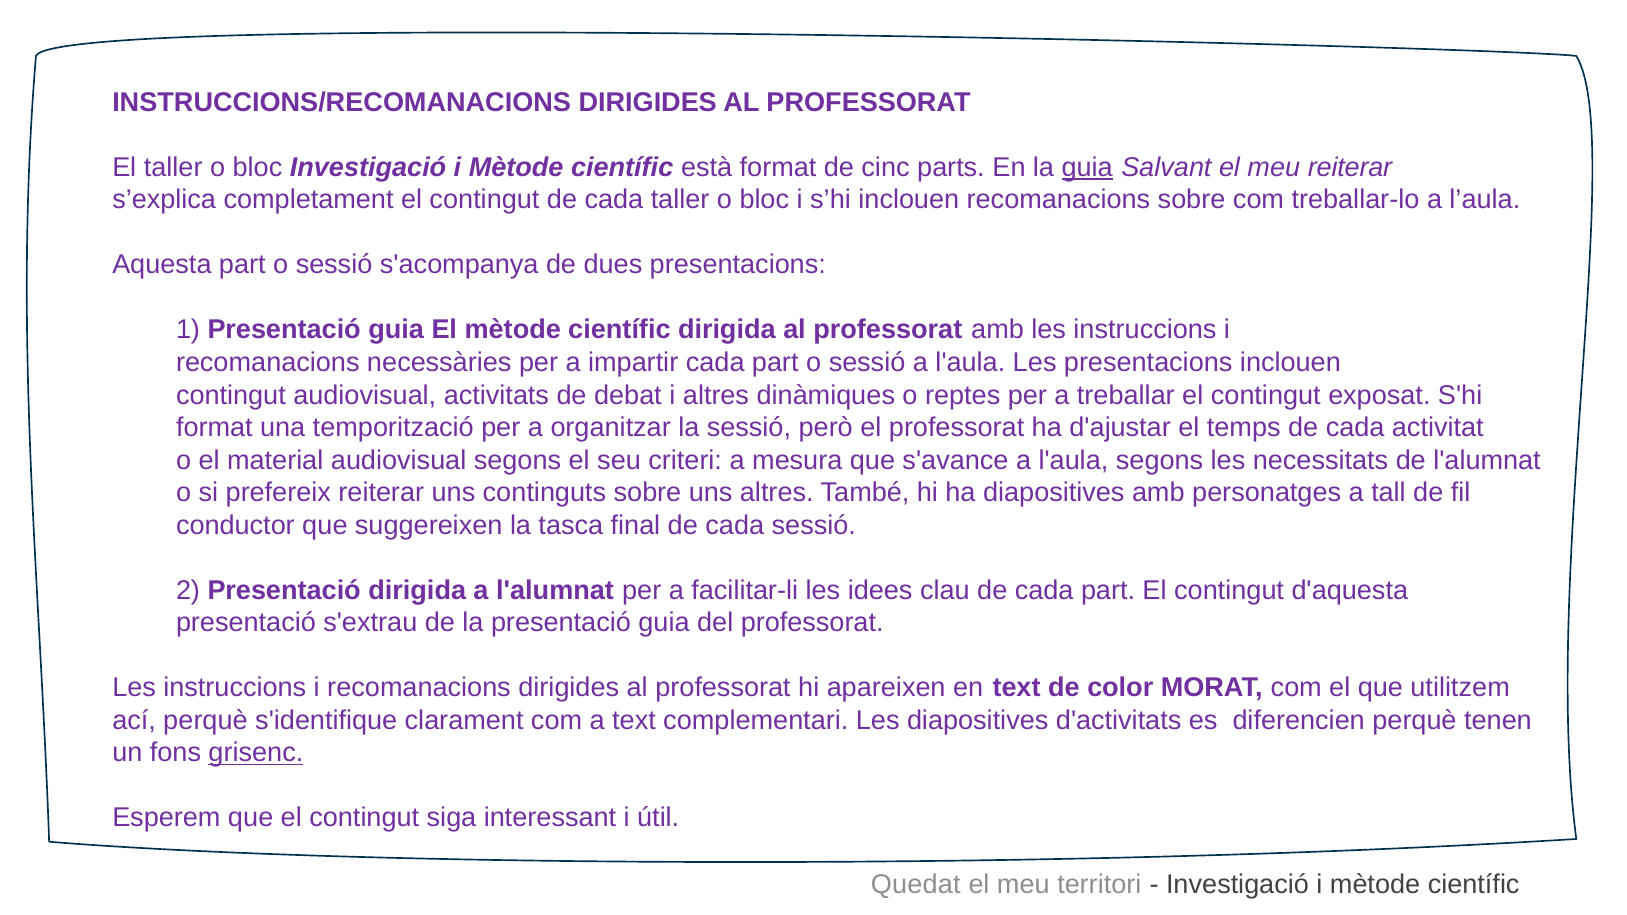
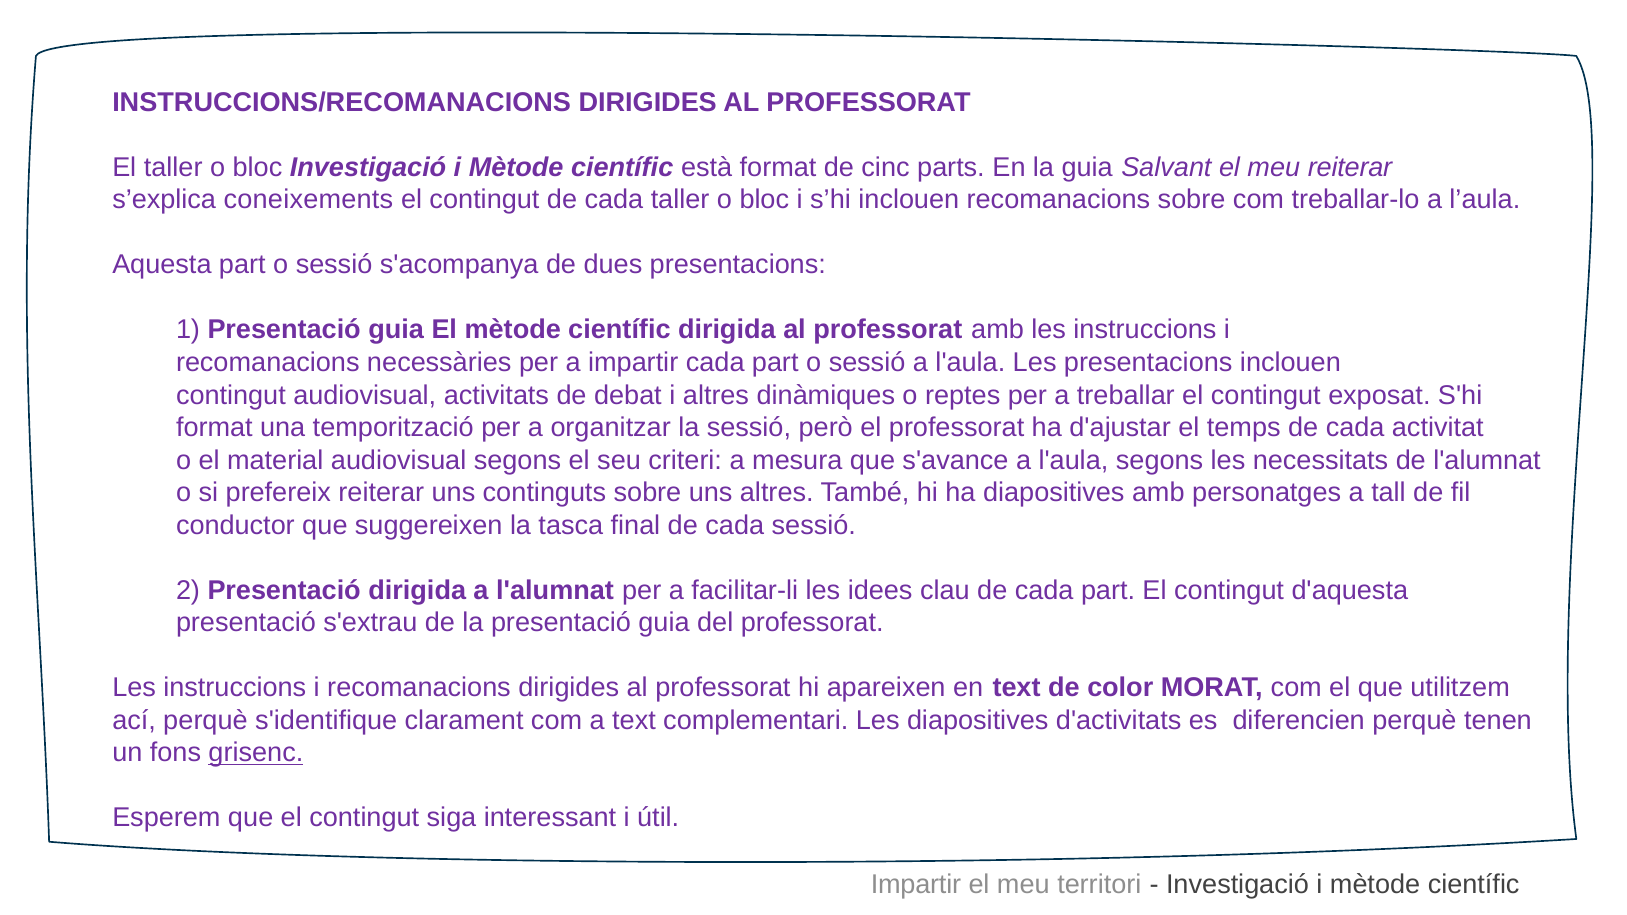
guia underline: present -> none (1087, 167)
completament: completament -> coneixements (308, 200)
Quedat: Quedat -> Impartir (916, 884)
